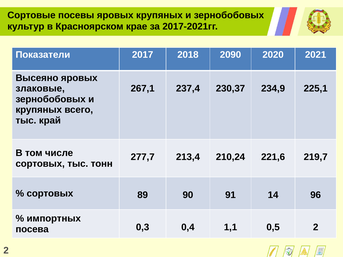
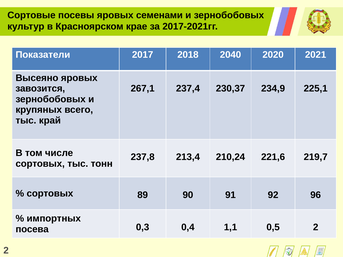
яровых крупяных: крупяных -> семенами (159, 15)
2090: 2090 -> 2040 (230, 55)
злаковые: злаковые -> завозится (40, 89)
277,7: 277,7 -> 237,8 (143, 157)
14: 14 -> 92 (273, 195)
